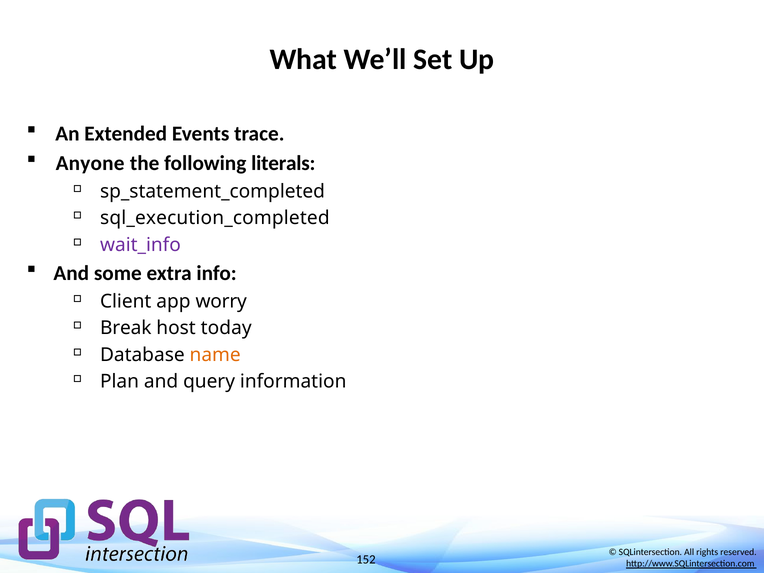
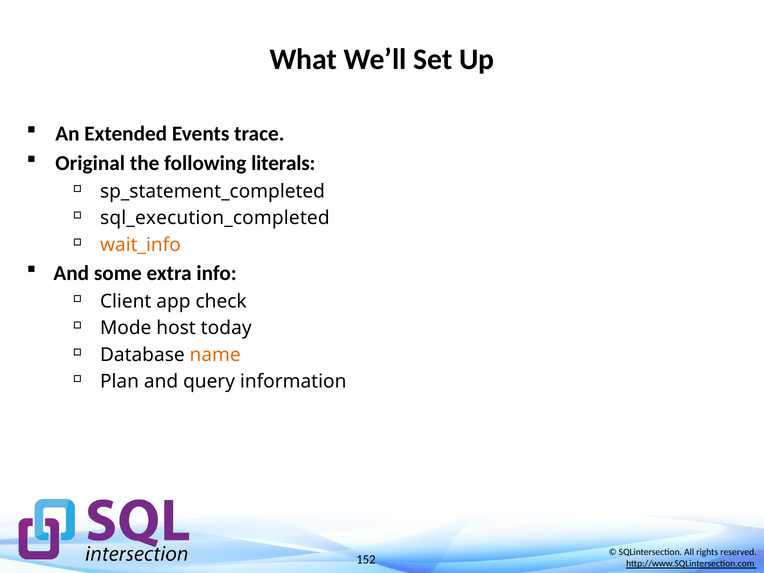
Anyone: Anyone -> Original (90, 163)
wait_info colour: purple -> orange (140, 245)
worry: worry -> check (221, 301)
Break: Break -> Mode (126, 328)
